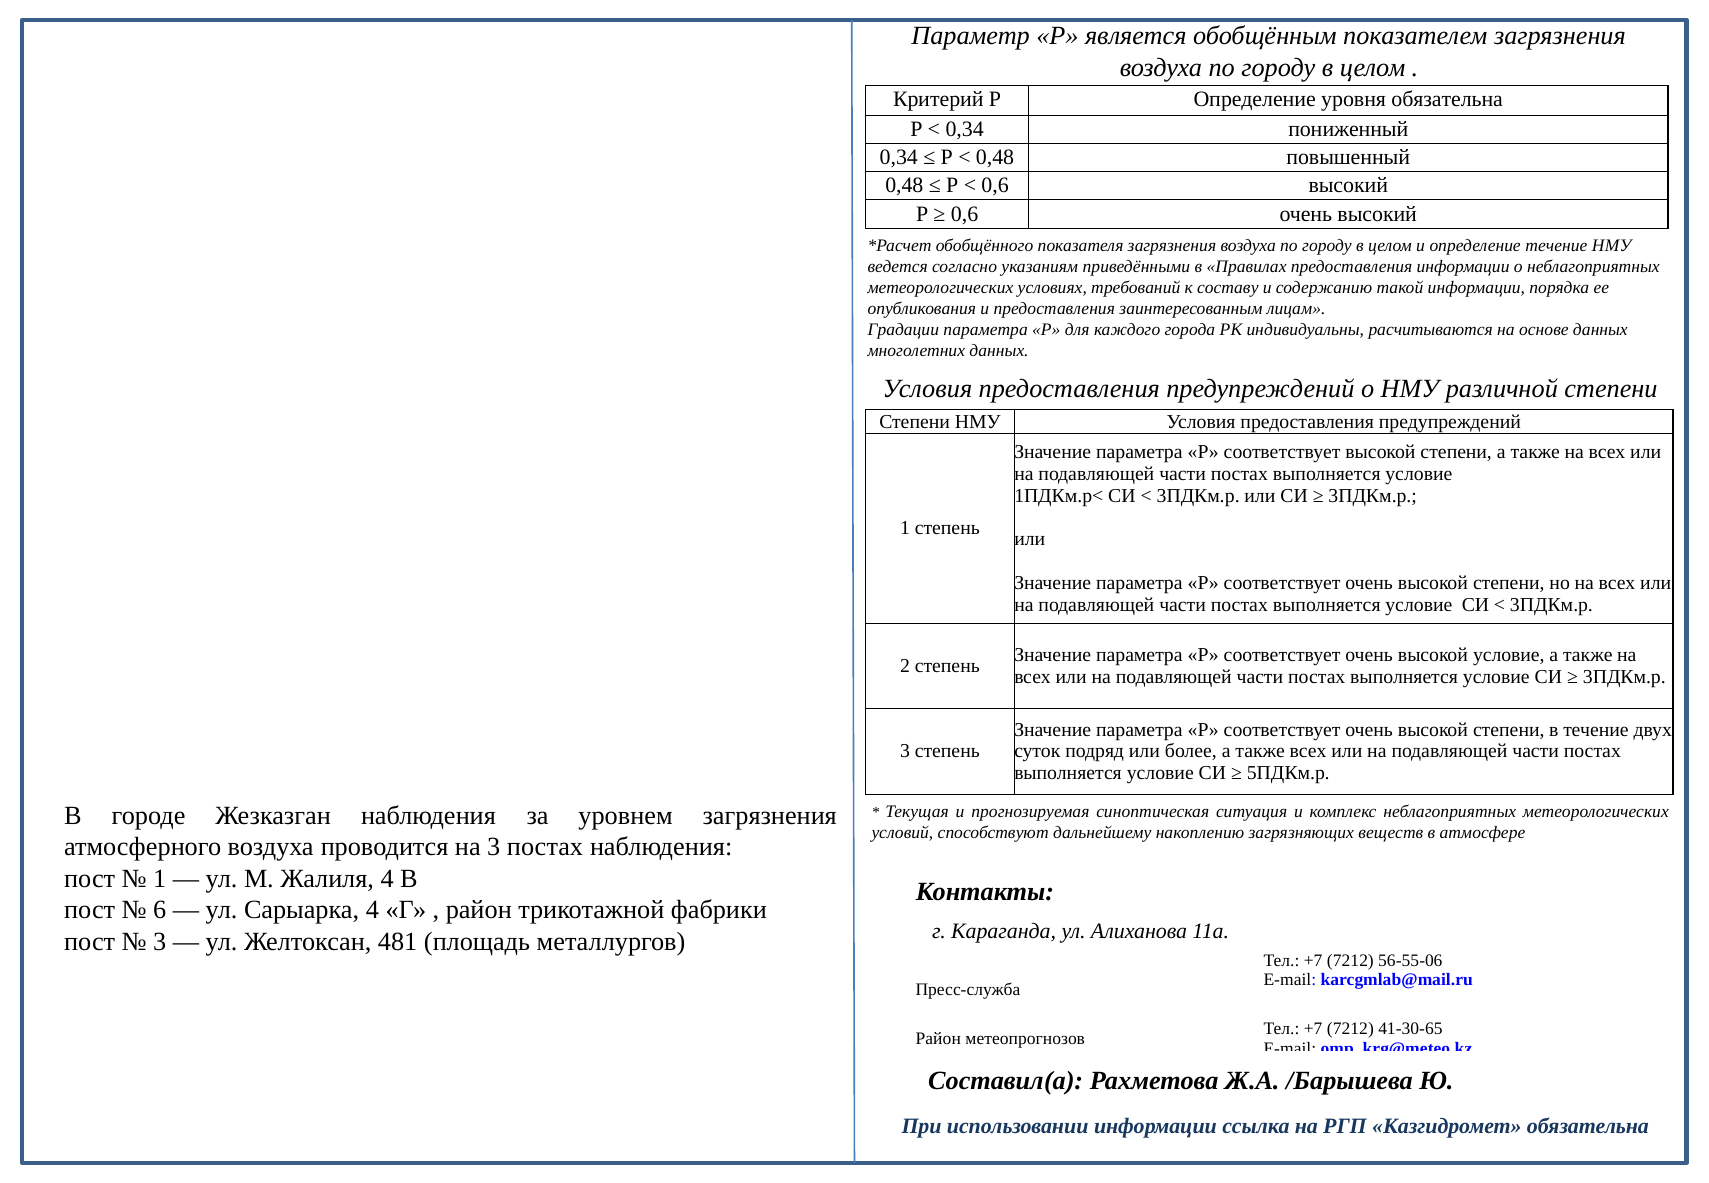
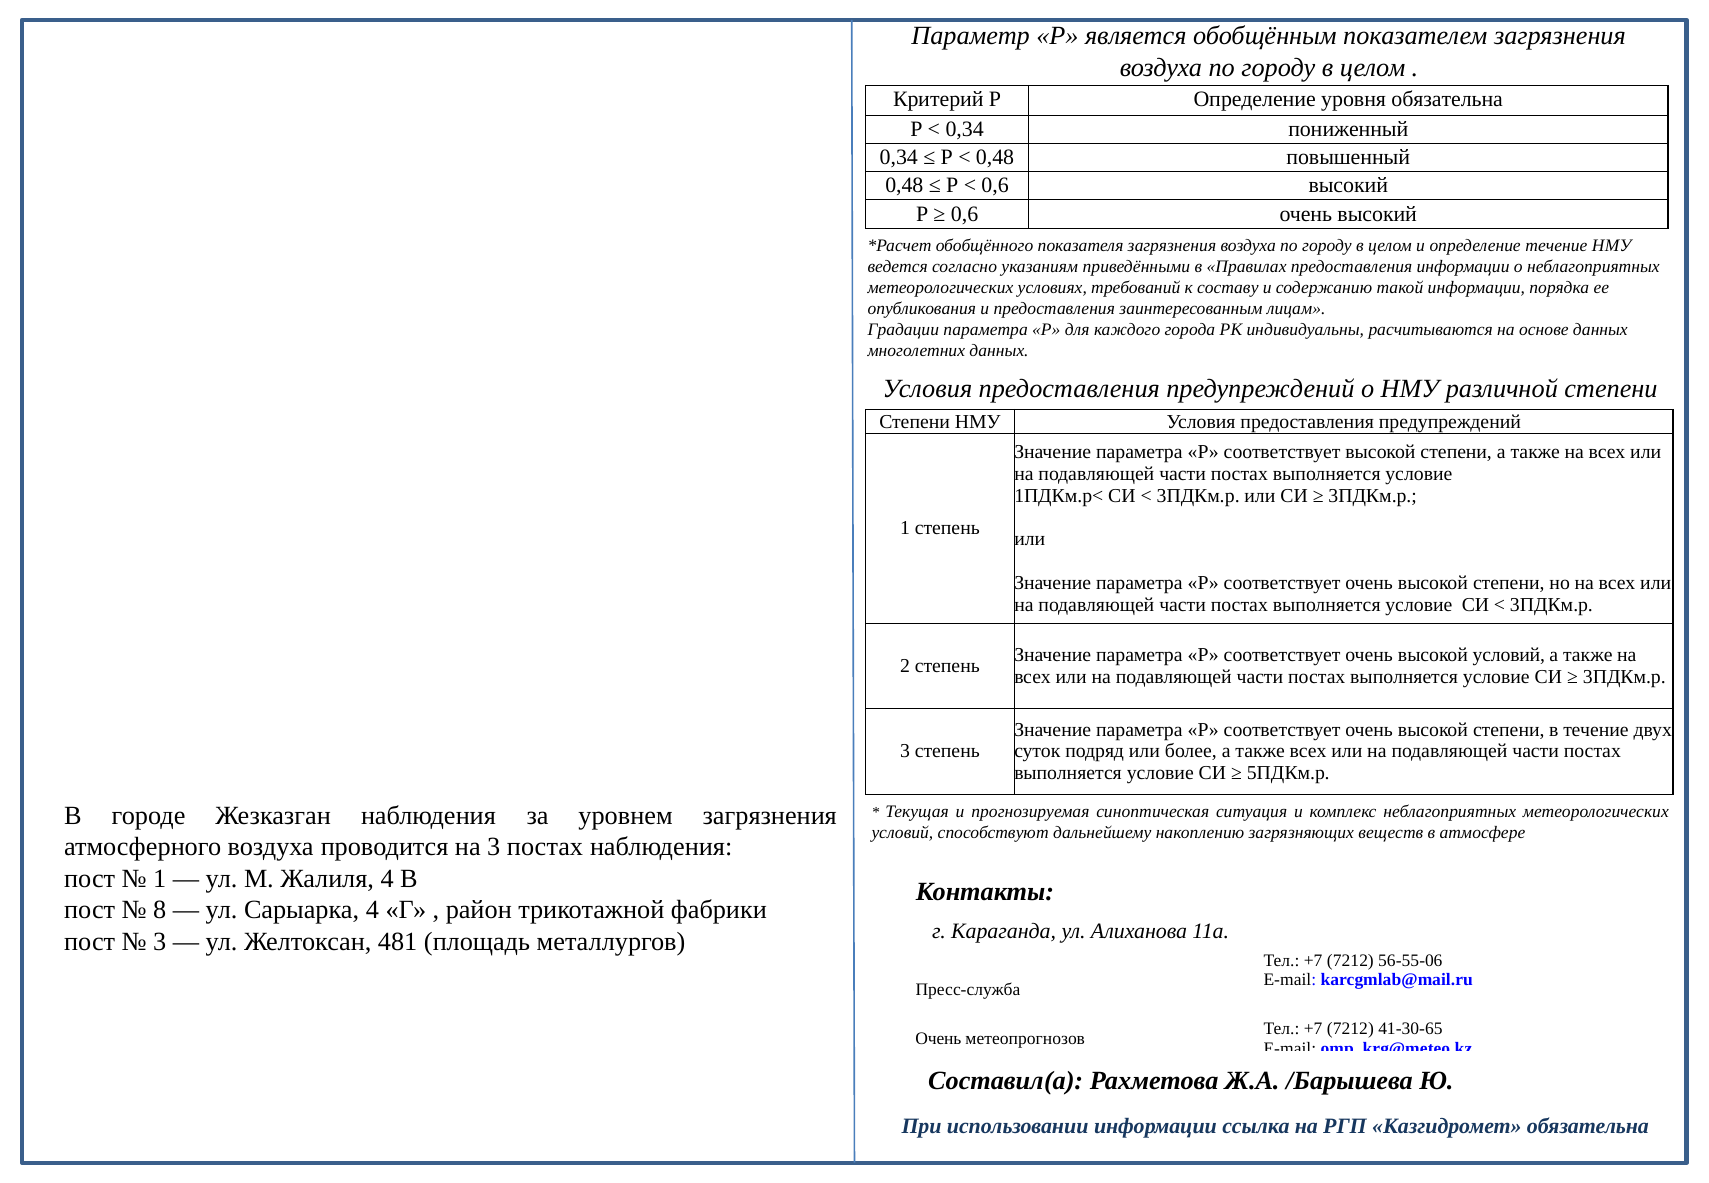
высокой условие: условие -> условий (1509, 655)
6: 6 -> 8 (160, 910)
Район: Район -> Очень (938, 1039)
